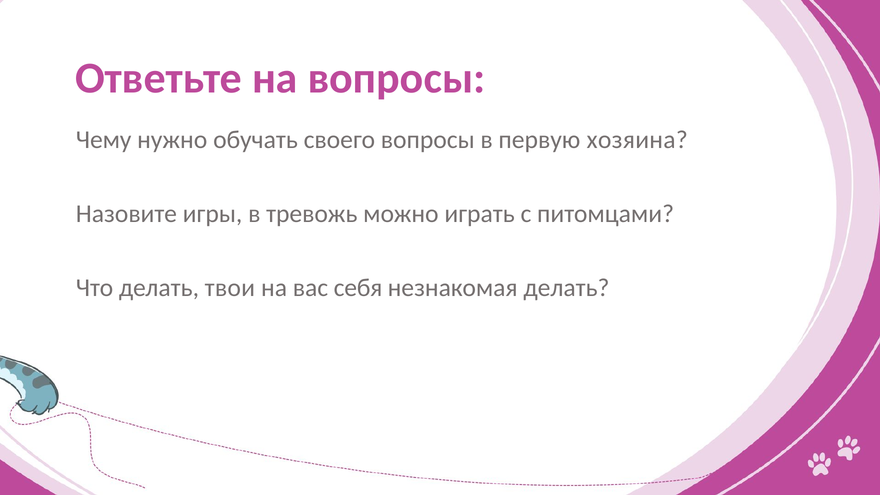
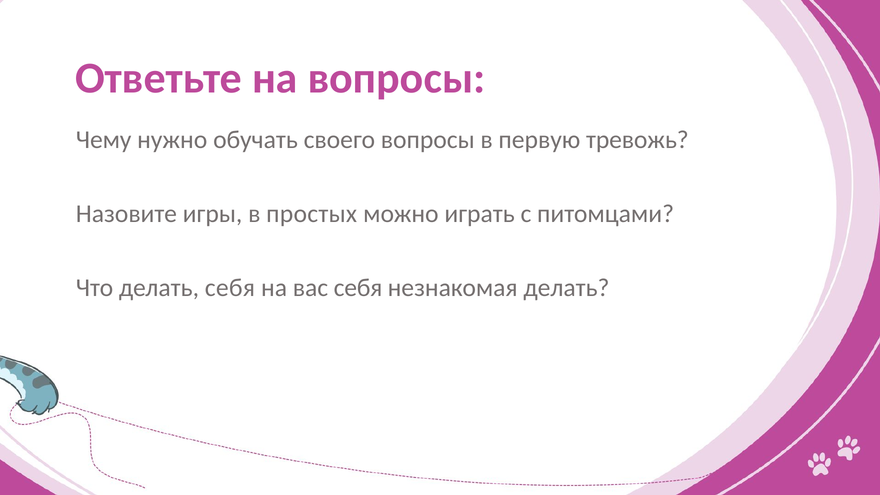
хозяина: хозяина -> тревожь (637, 140)
тревожь: тревожь -> простых (312, 214)
делать твои: твои -> себя (230, 288)
